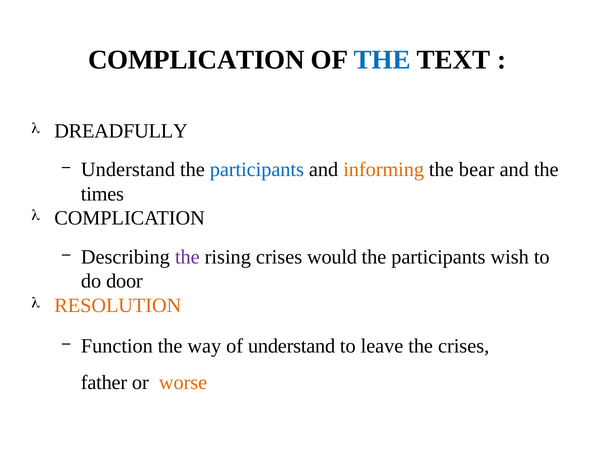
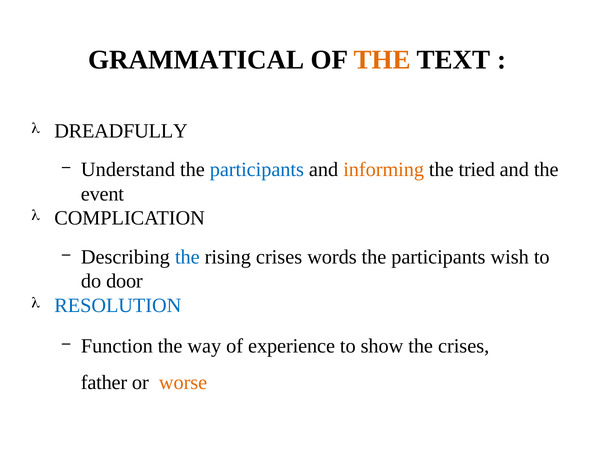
COMPLICATION: COMPLICATION -> GRAMMATICAL (196, 60)
THE colour: blue -> orange (382, 60)
bear: bear -> tried (477, 170)
times: times -> event (102, 194)
the colour: purple -> blue (187, 257)
would: would -> words (332, 257)
RESOLUTION colour: orange -> blue (118, 306)
of understand: understand -> experience (292, 347)
leave: leave -> show (382, 347)
